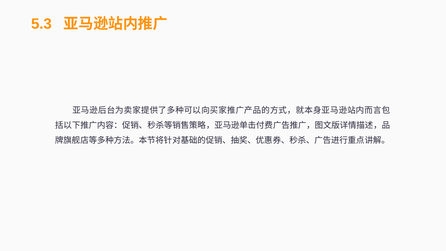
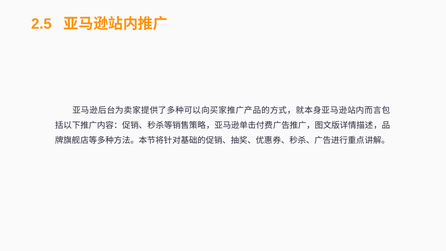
5.3: 5.3 -> 2.5 (41, 24)
